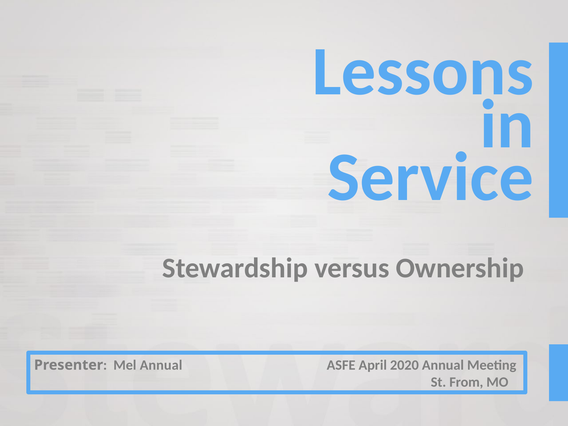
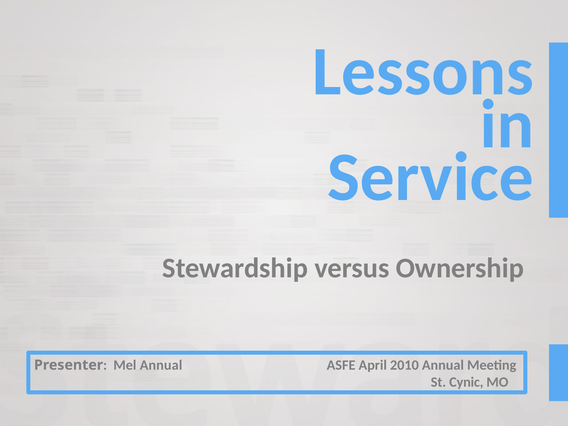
2020: 2020 -> 2010 (404, 365)
From: From -> Cynic (466, 382)
